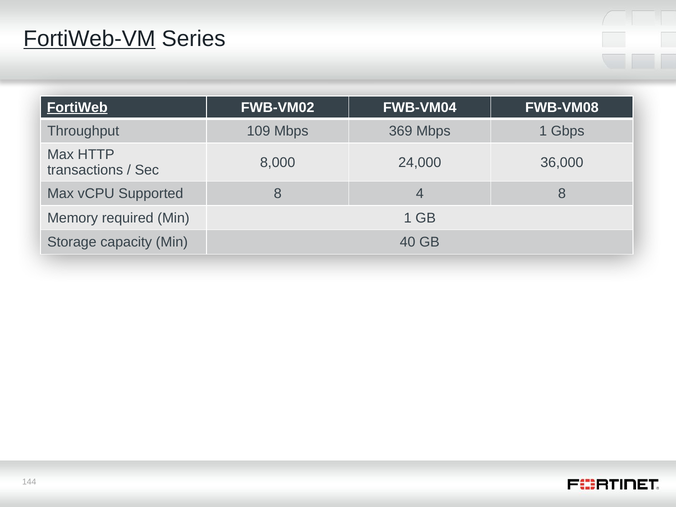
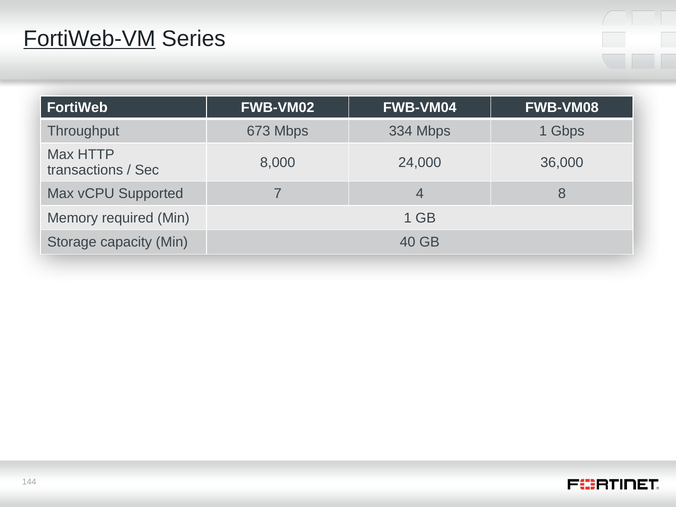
FortiWeb underline: present -> none (77, 108)
109: 109 -> 673 (259, 131)
369: 369 -> 334 (401, 131)
Supported 8: 8 -> 7 (278, 194)
